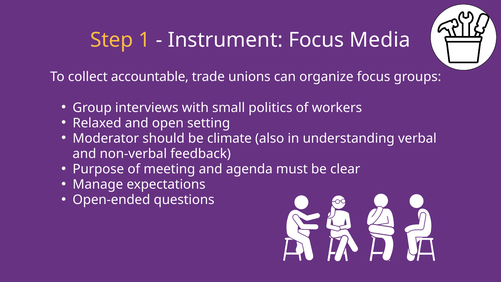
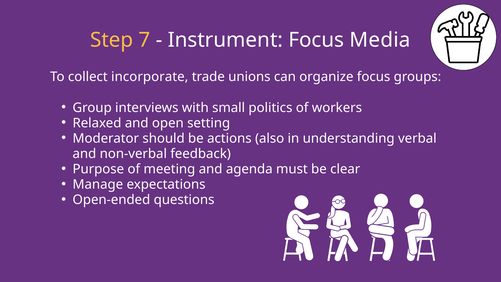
1: 1 -> 7 (145, 40)
accountable: accountable -> incorporate (150, 77)
climate: climate -> actions (229, 138)
